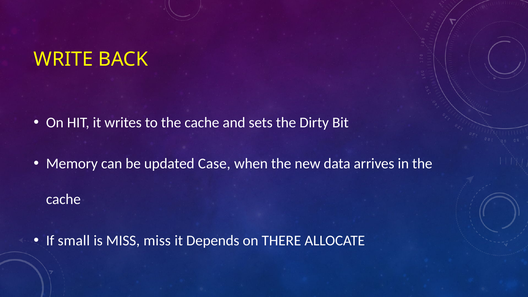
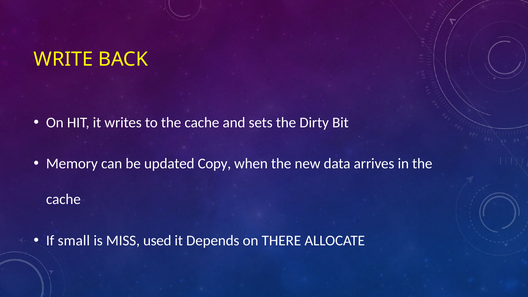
Case: Case -> Copy (214, 164)
MISS miss: miss -> used (157, 241)
